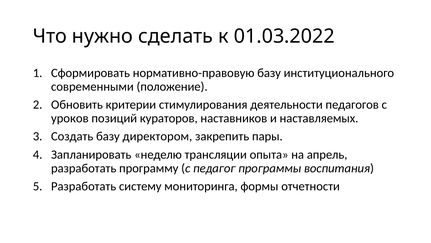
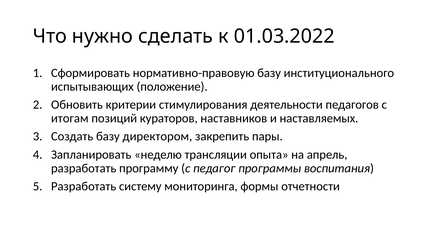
современными: современными -> испытывающих (92, 86)
уроков: уроков -> итогам (70, 118)
